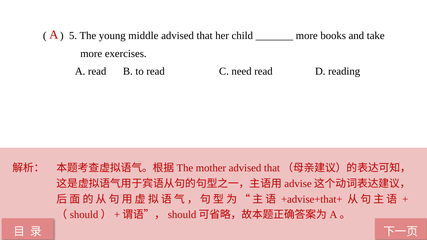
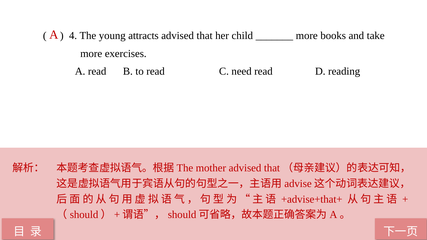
5: 5 -> 4 (73, 36)
middle: middle -> attracts (143, 36)
